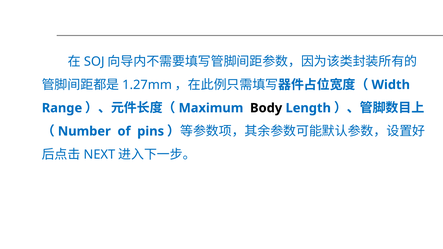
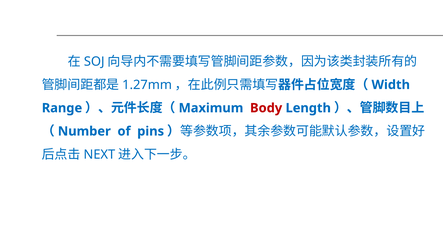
Body colour: black -> red (266, 108)
